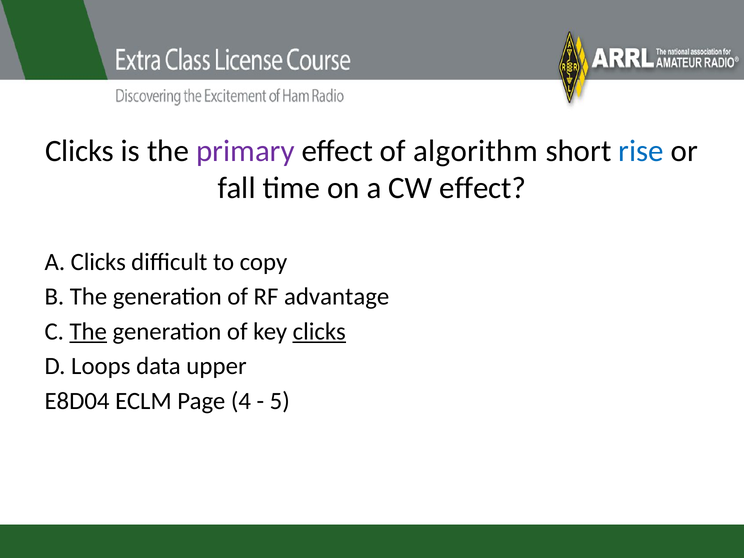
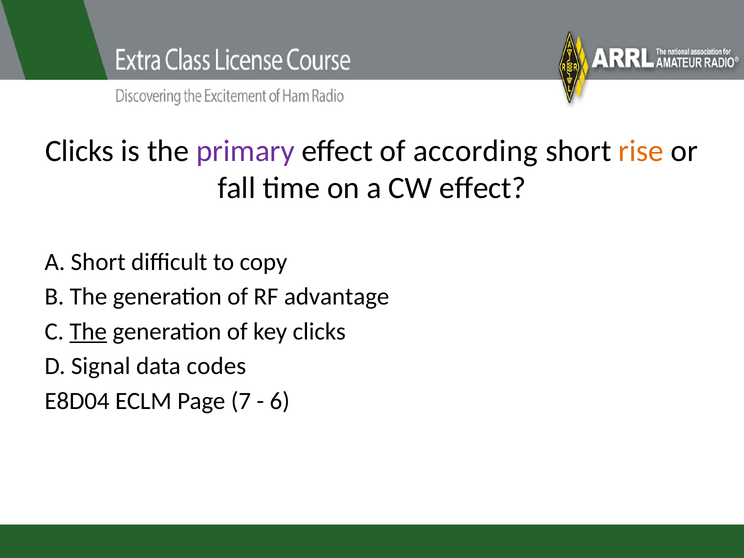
algorithm: algorithm -> according (476, 151)
rise colour: blue -> orange (641, 151)
A Clicks: Clicks -> Short (98, 262)
clicks underline: present -> none (319, 332)
Loops: Loops -> Signal (101, 366)
upper: upper -> codes (216, 366)
4: 4 -> 7 (241, 401)
5: 5 -> 6 (280, 401)
